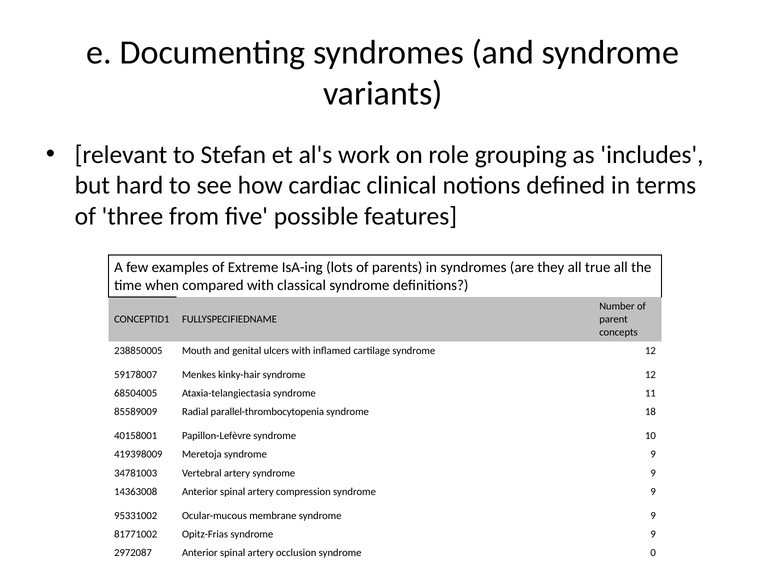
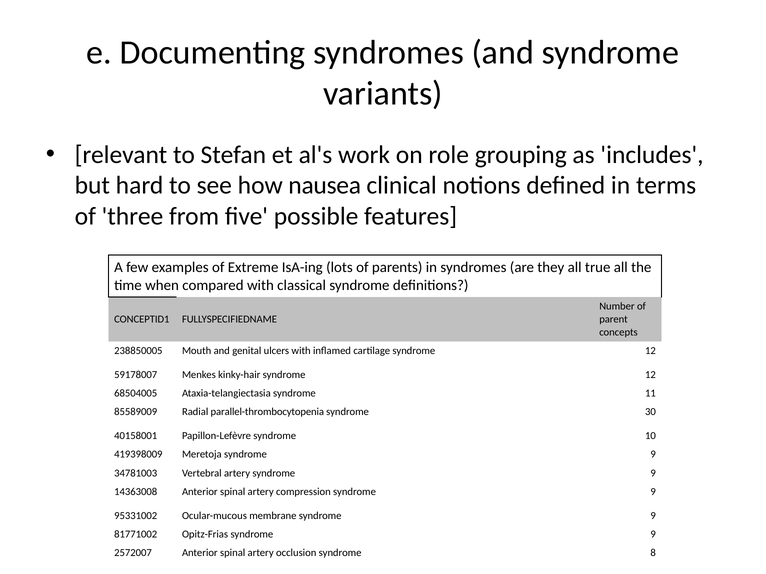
cardiac: cardiac -> nausea (325, 186)
18: 18 -> 30 (650, 412)
2972087: 2972087 -> 2572007 (133, 553)
0: 0 -> 8 (653, 553)
